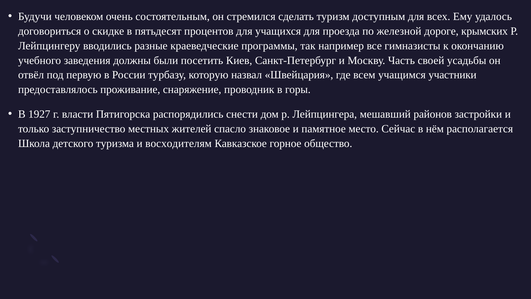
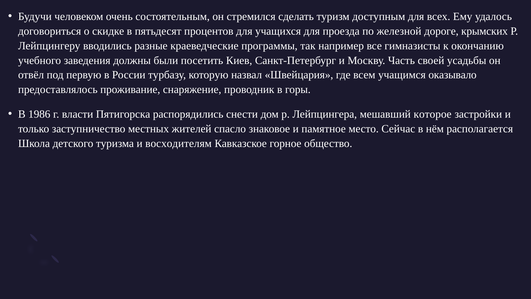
участники: участники -> оказывало (452, 75)
1927: 1927 -> 1986 (39, 114)
районов: районов -> которое (433, 114)
